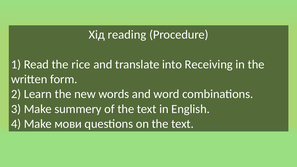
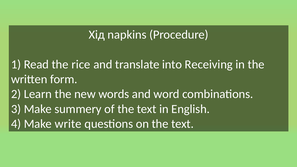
reading: reading -> napkins (127, 35)
мови: мови -> write (68, 124)
